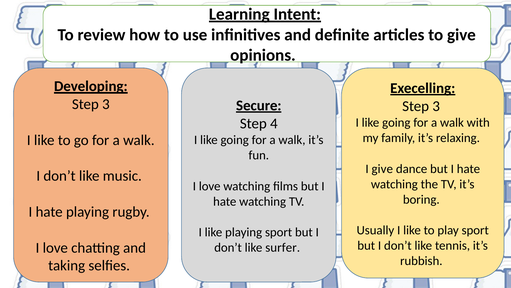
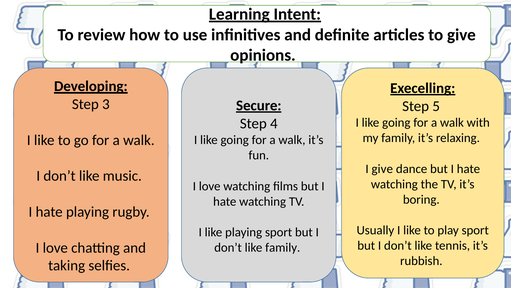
3: 3 -> 5 (436, 106)
like surfer: surfer -> family (283, 247)
